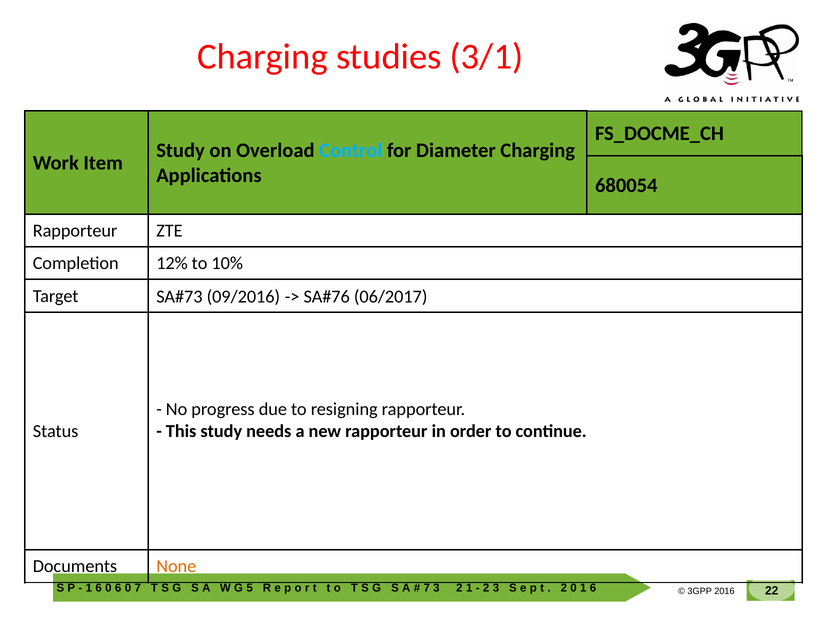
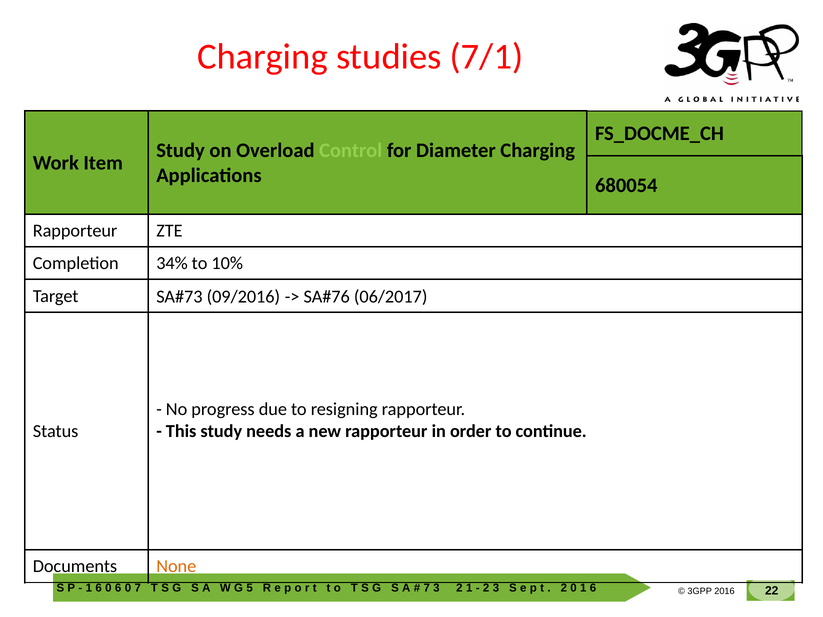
3/1: 3/1 -> 7/1 (487, 57)
Control colour: light blue -> light green (351, 150)
12%: 12% -> 34% (172, 263)
